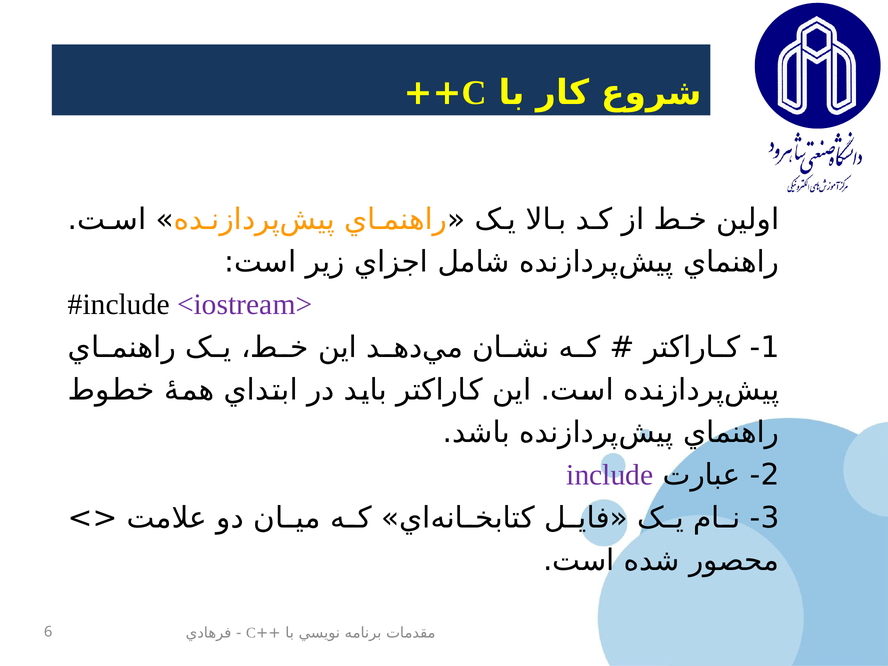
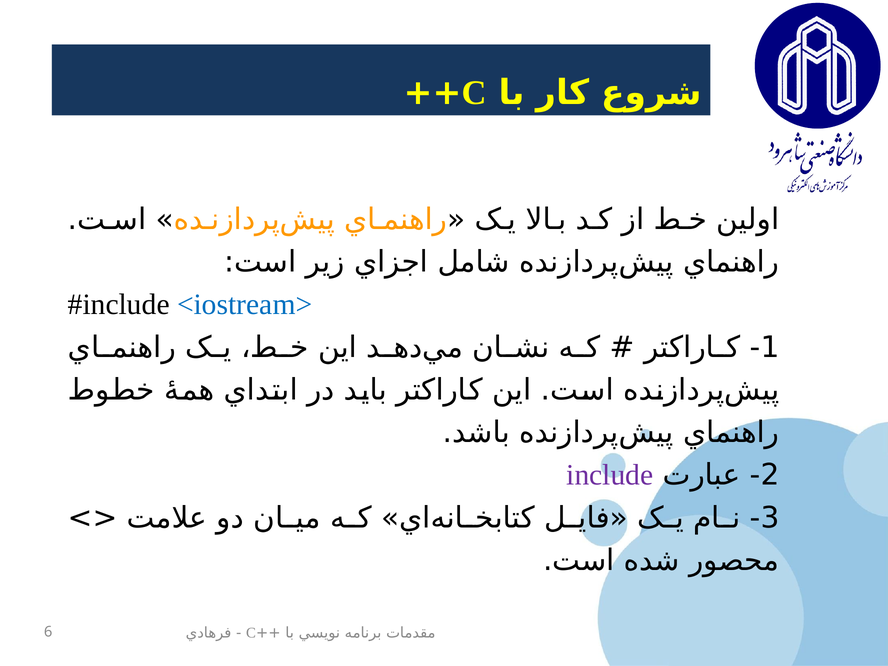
<iostream> colour: purple -> blue (245, 305)
